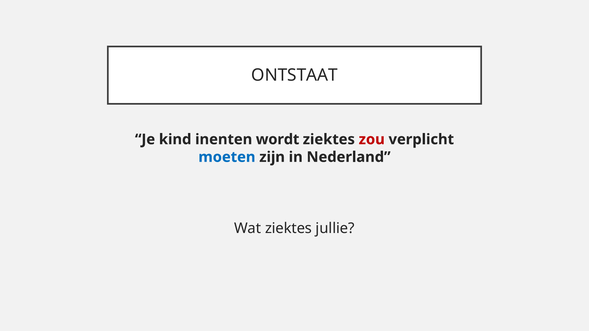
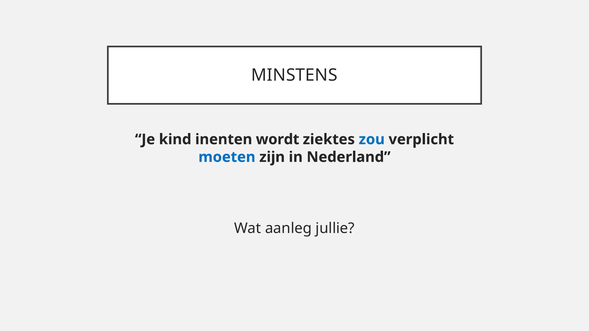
ONTSTAAT: ONTSTAAT -> MINSTENS (294, 75)
zou colour: red -> blue (372, 140)
Wat ziektes: ziektes -> aanleg (288, 229)
